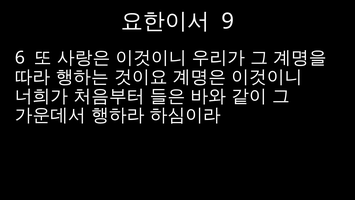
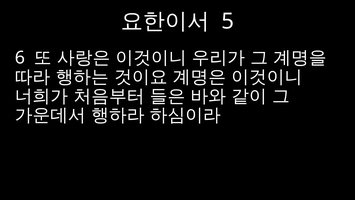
9: 9 -> 5 (228, 21)
